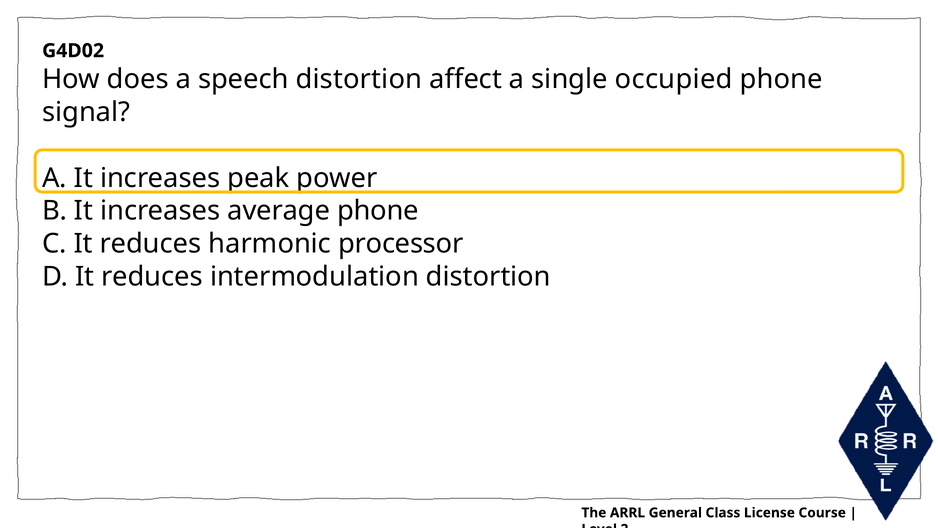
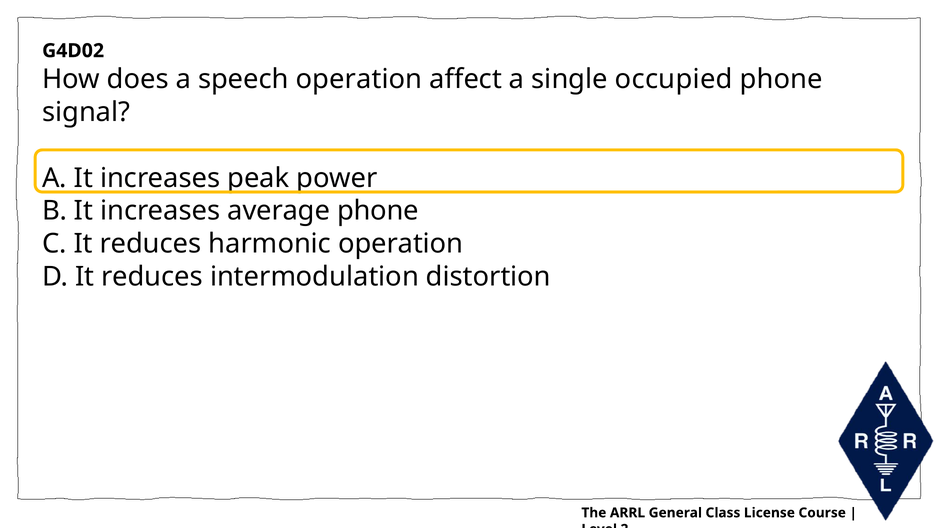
speech distortion: distortion -> operation (359, 79)
harmonic processor: processor -> operation (401, 244)
